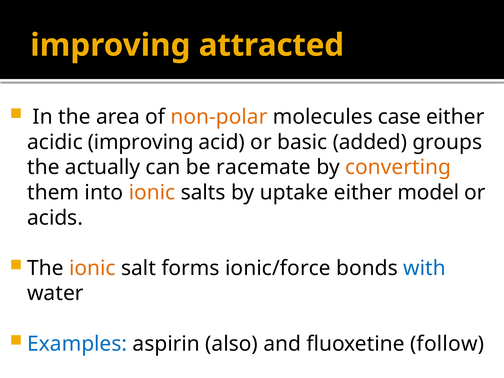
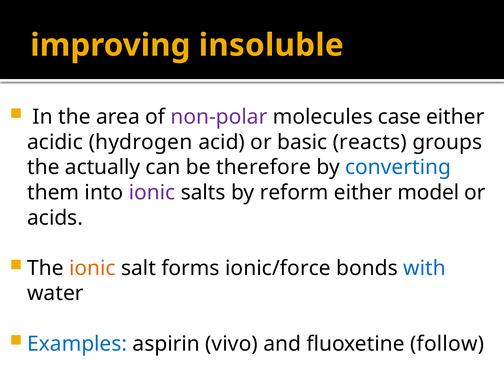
attracted: attracted -> insoluble (271, 45)
non-polar colour: orange -> purple (219, 117)
acidic improving: improving -> hydrogen (141, 142)
added: added -> reacts (370, 142)
racemate: racemate -> therefore (263, 167)
converting colour: orange -> blue (398, 167)
ionic colour: orange -> purple (152, 193)
uptake: uptake -> reform (294, 193)
also: also -> vivo (232, 344)
